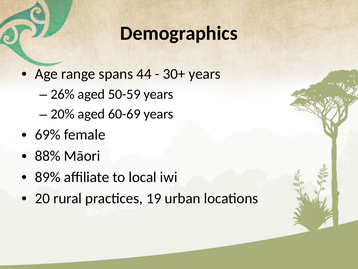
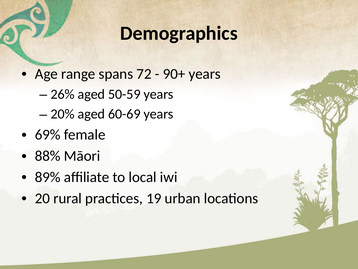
44: 44 -> 72 (144, 74)
30+: 30+ -> 90+ (174, 74)
